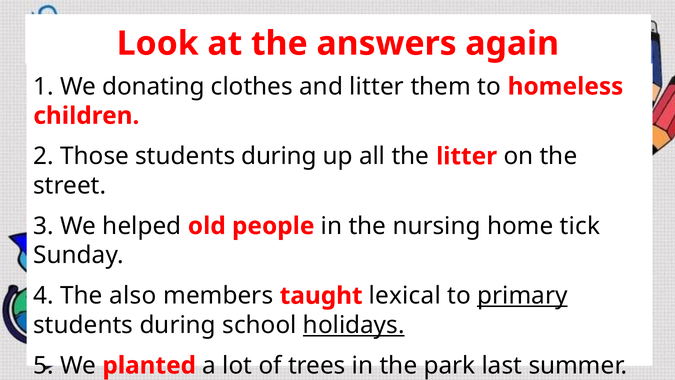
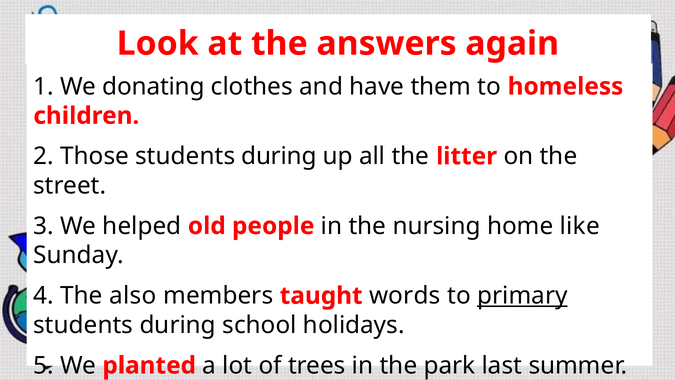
and litter: litter -> have (377, 86)
tick: tick -> like (580, 226)
lexical: lexical -> words (405, 296)
holidays underline: present -> none (354, 325)
